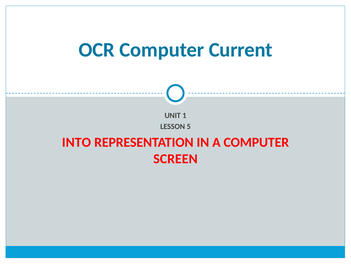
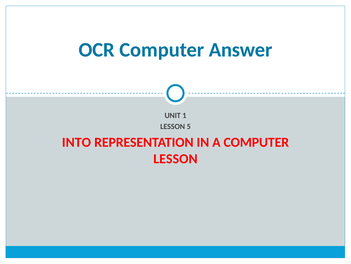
Current: Current -> Answer (241, 50)
SCREEN: SCREEN -> LESSON (175, 158)
